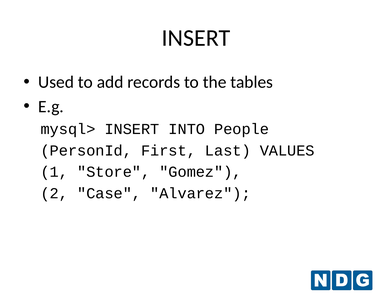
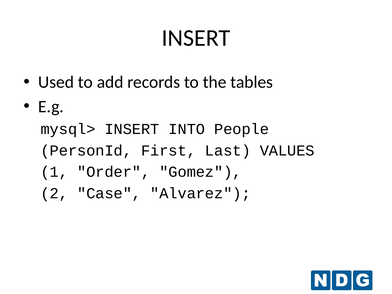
Store: Store -> Order (114, 172)
